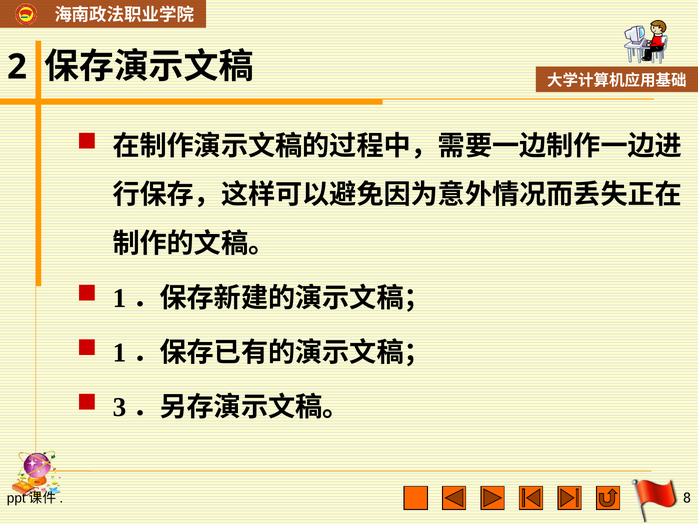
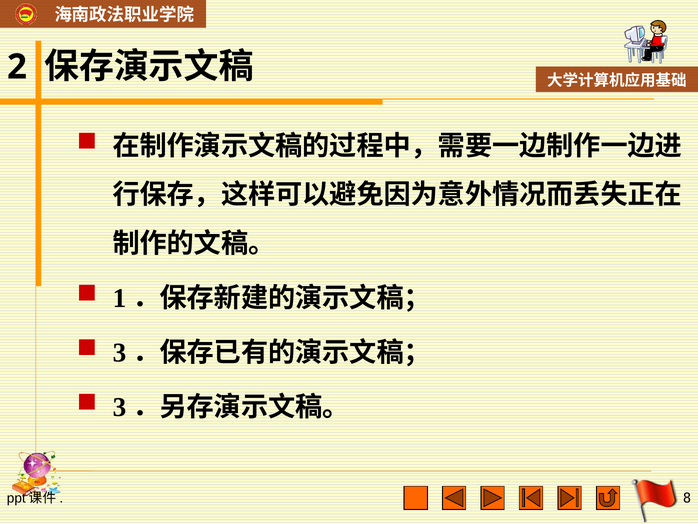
1: 1 -> 3 (119, 352)
